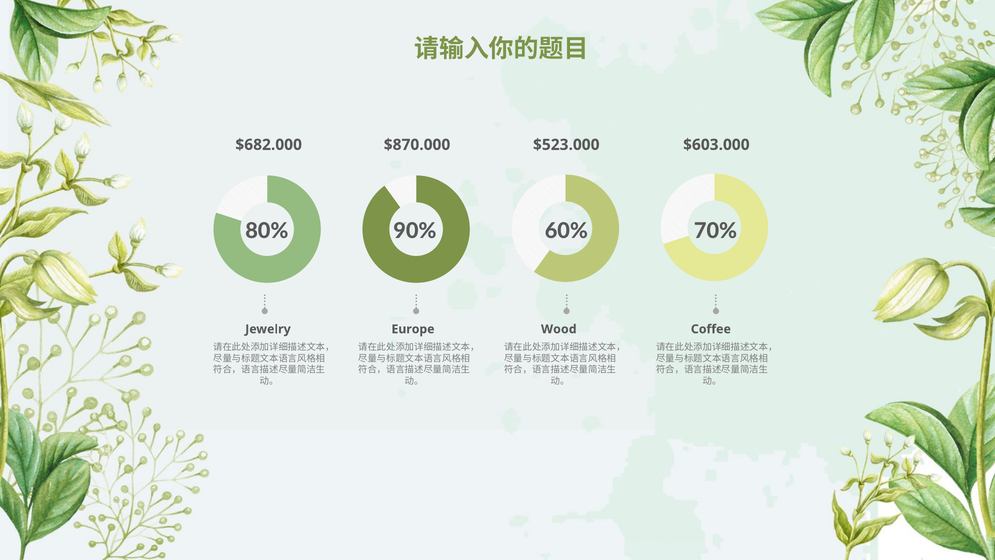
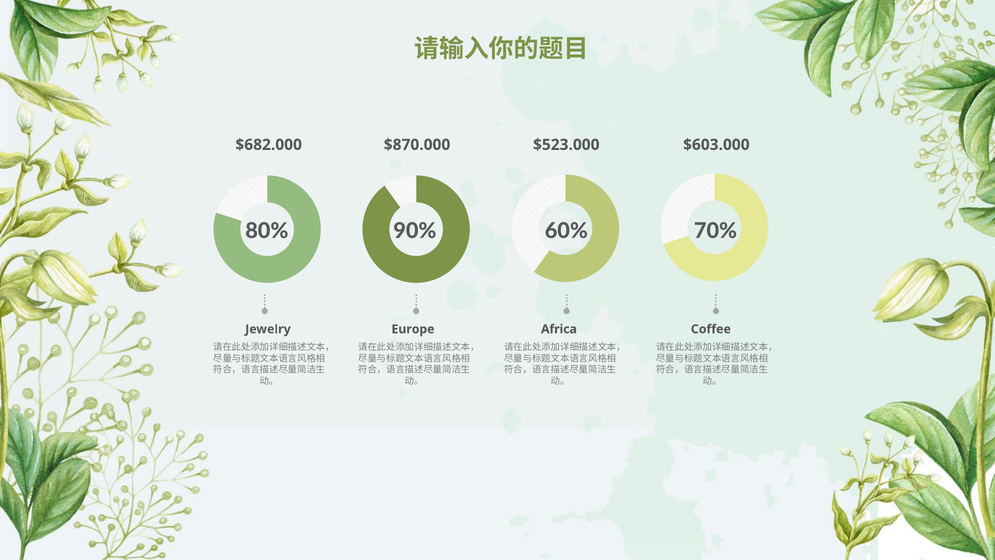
Wood: Wood -> Africa (559, 329)
